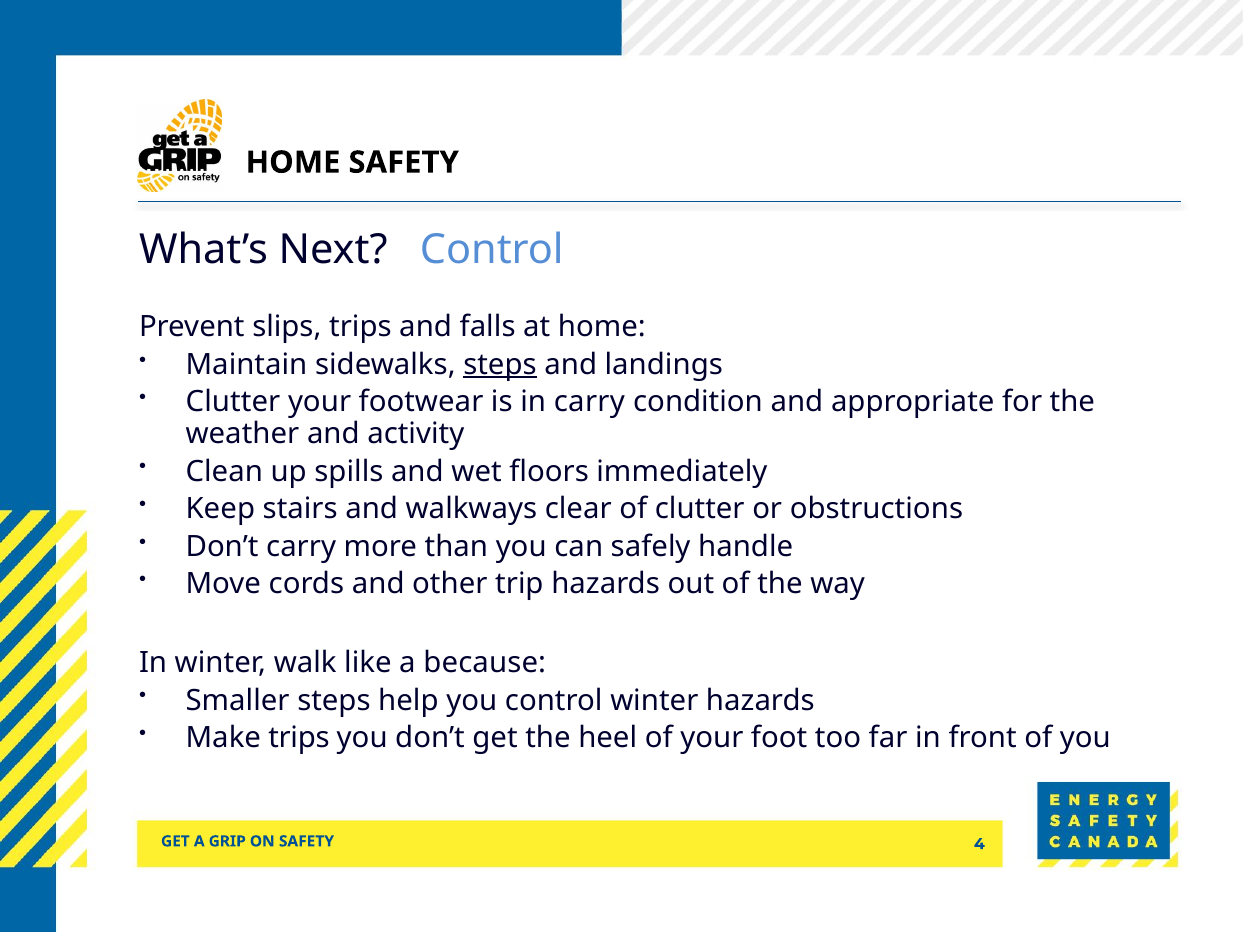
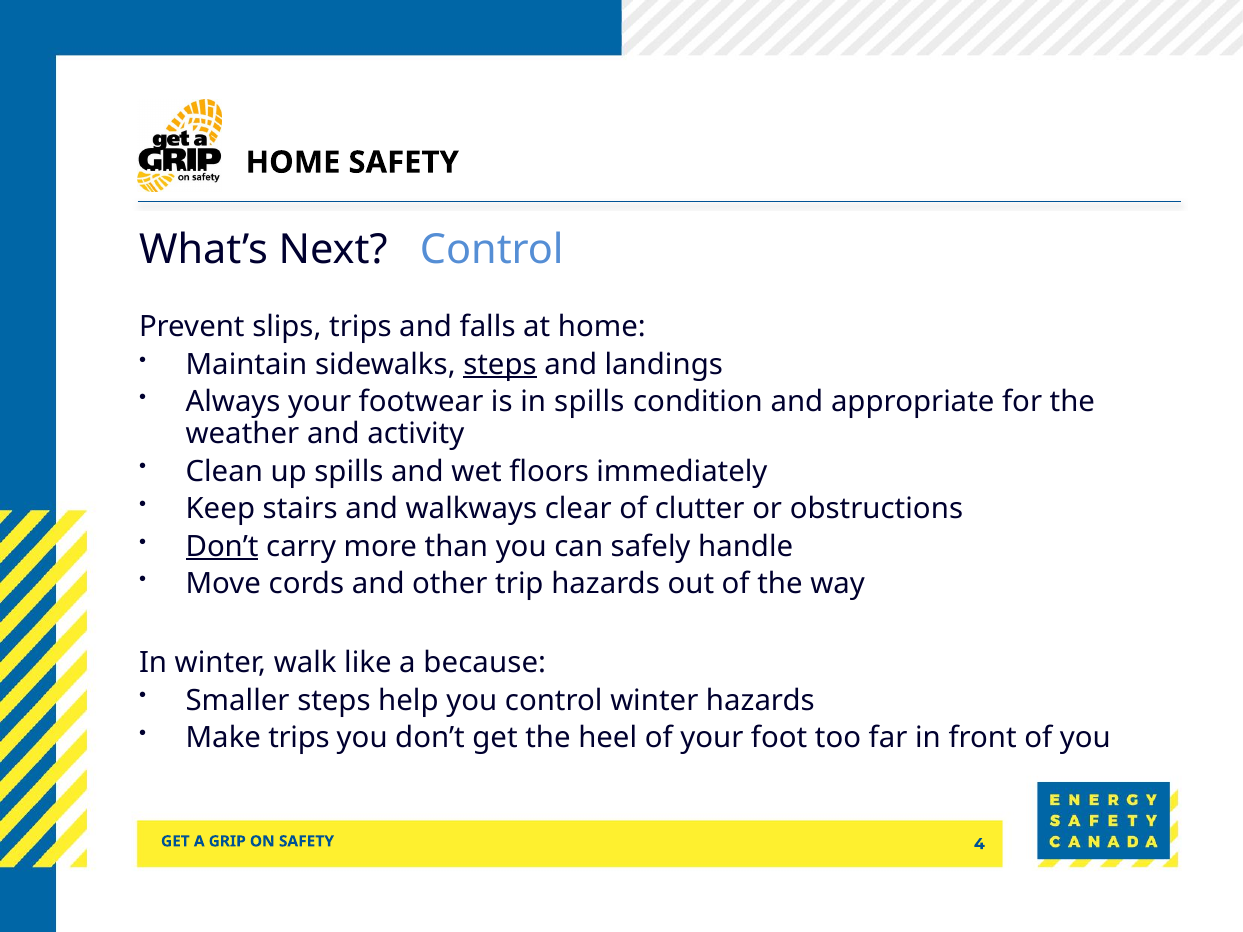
Clutter: Clutter -> Always (233, 402)
in carry: carry -> spills (589, 402)
Don’t underline: none -> present (222, 547)
